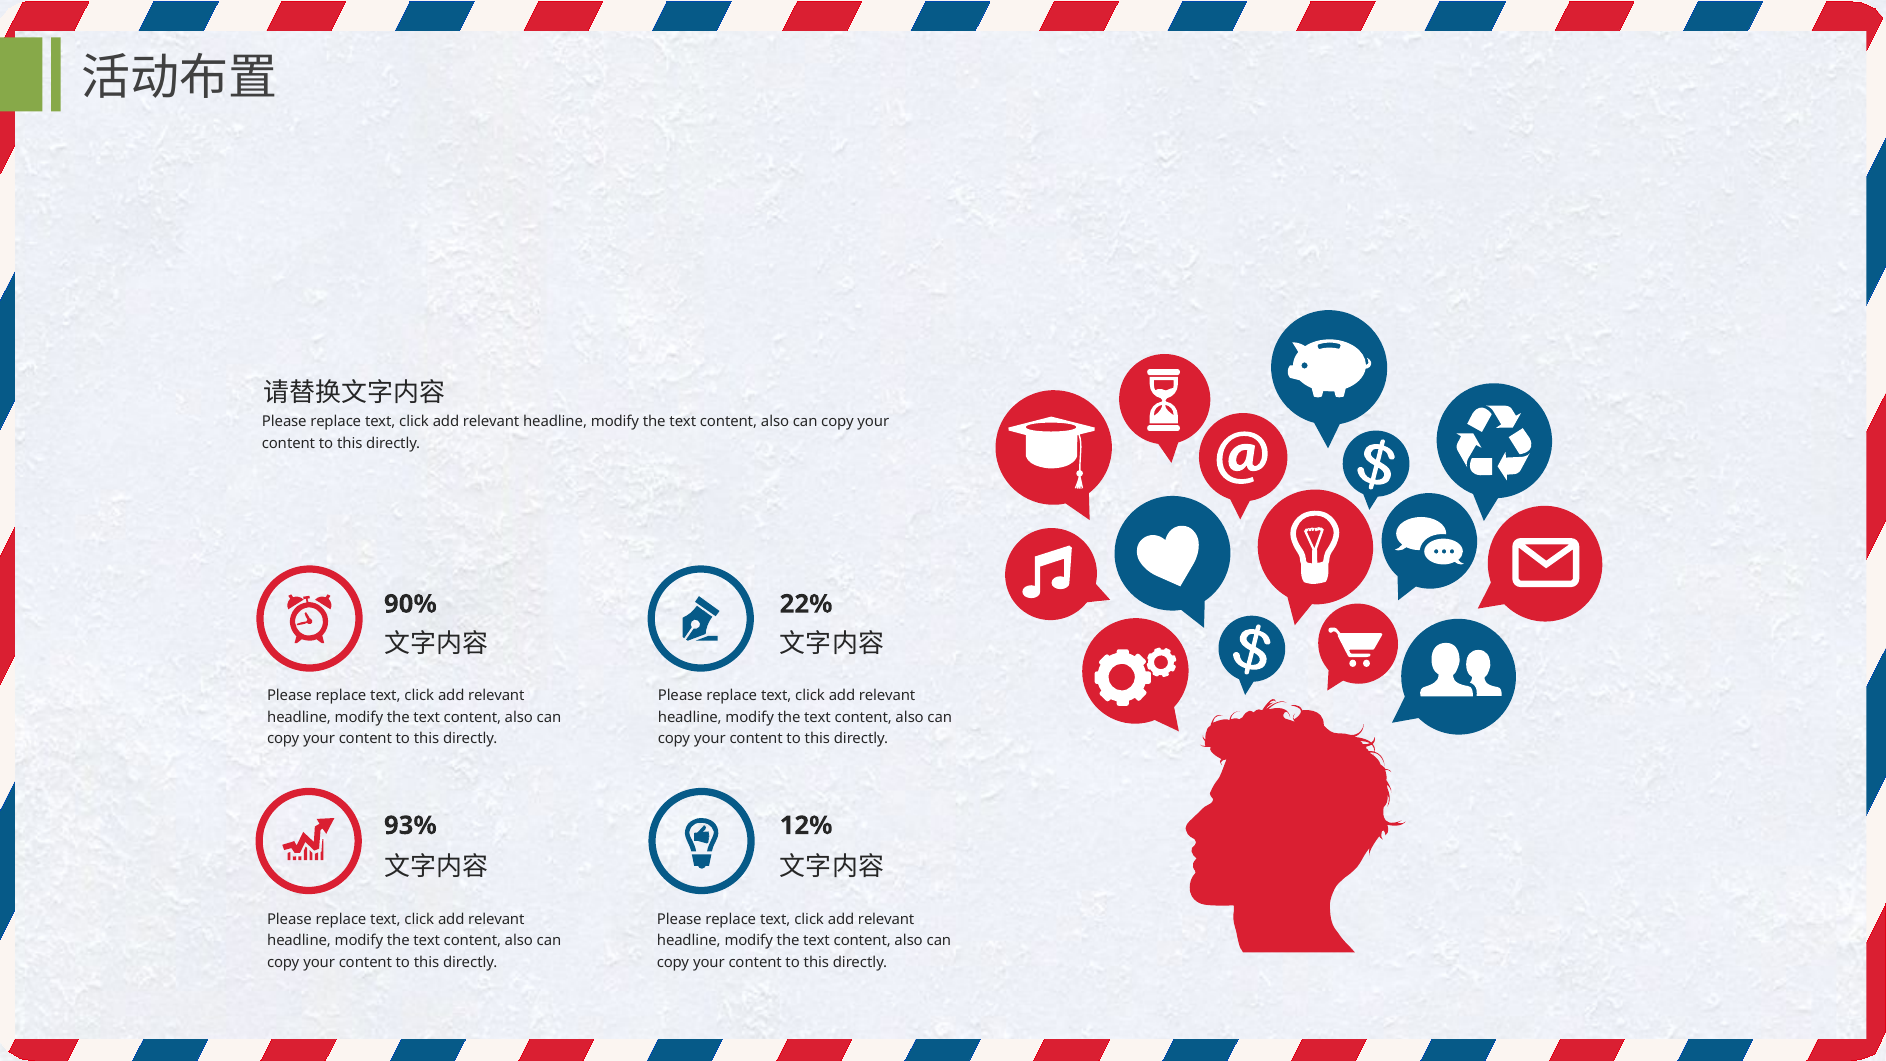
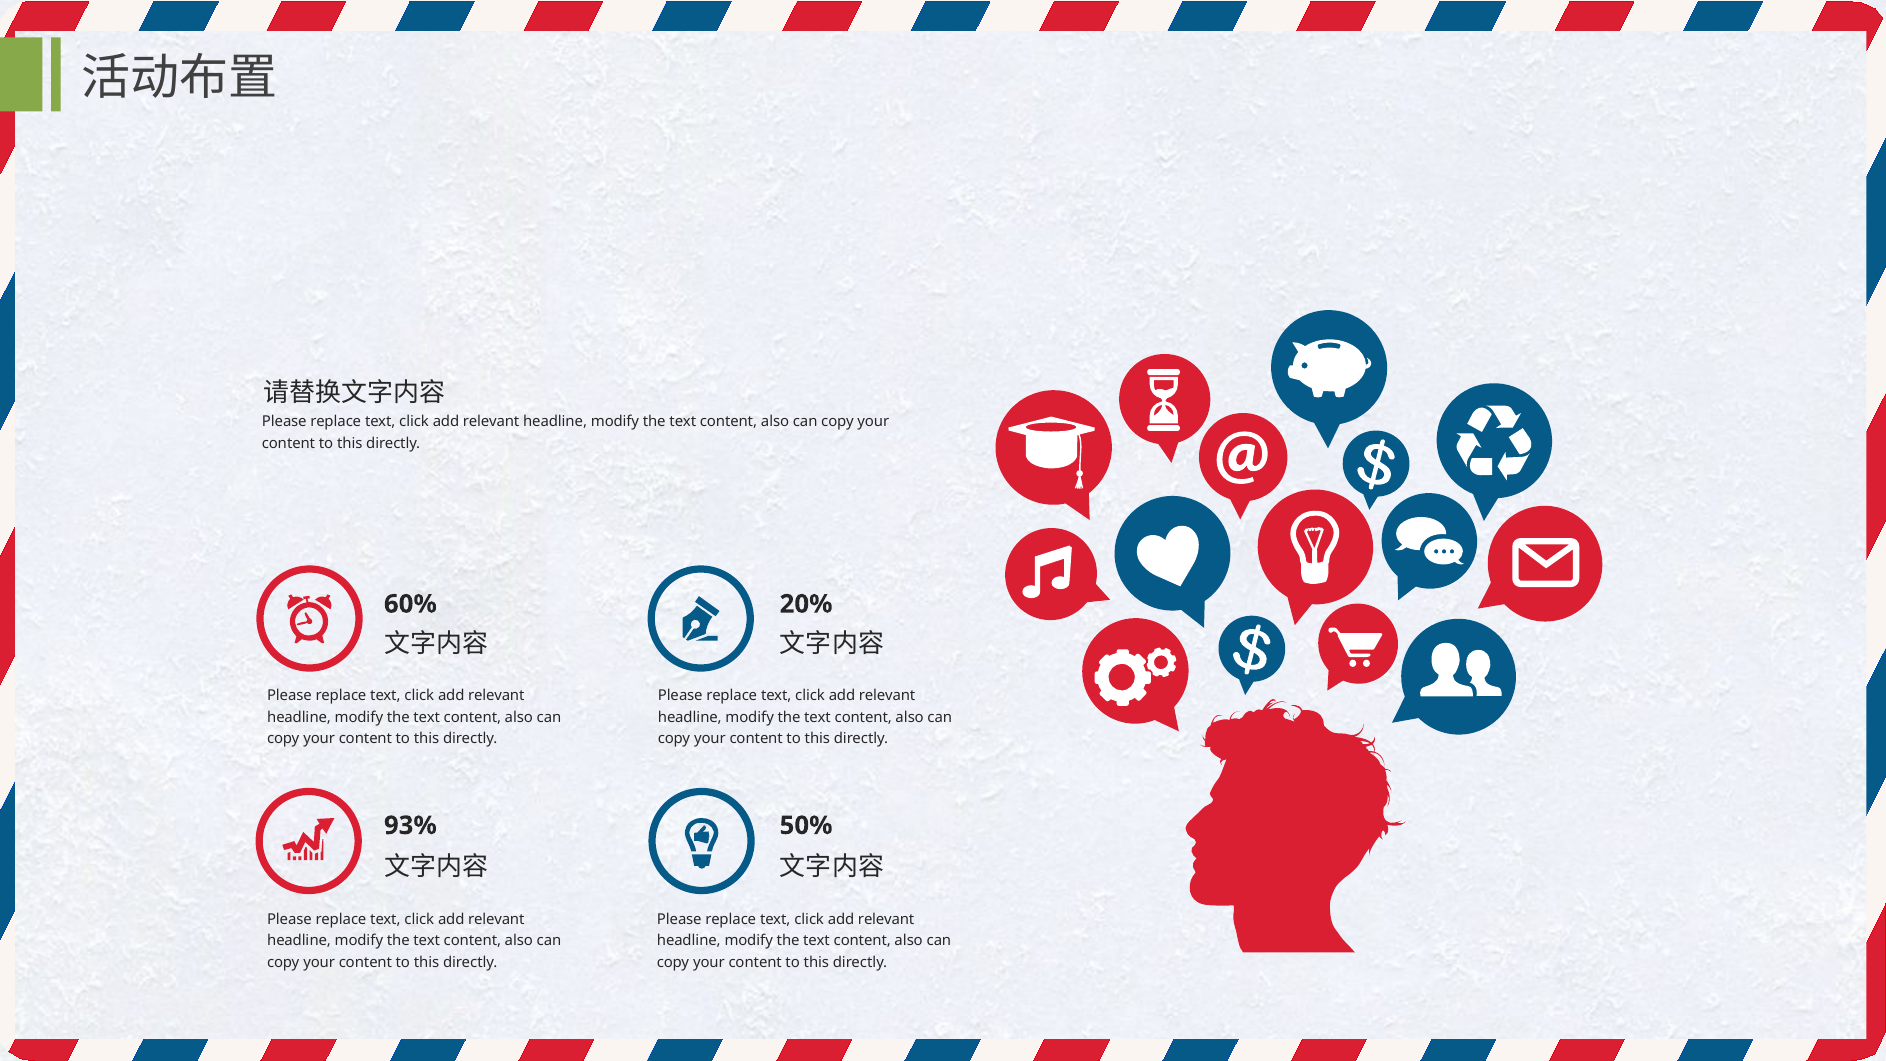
90%: 90% -> 60% (410, 604)
22%: 22% -> 20% (806, 604)
12%: 12% -> 50% (806, 825)
